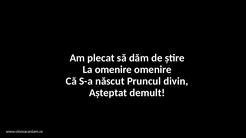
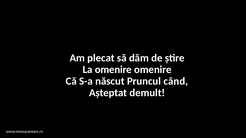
divin: divin -> când (176, 81)
